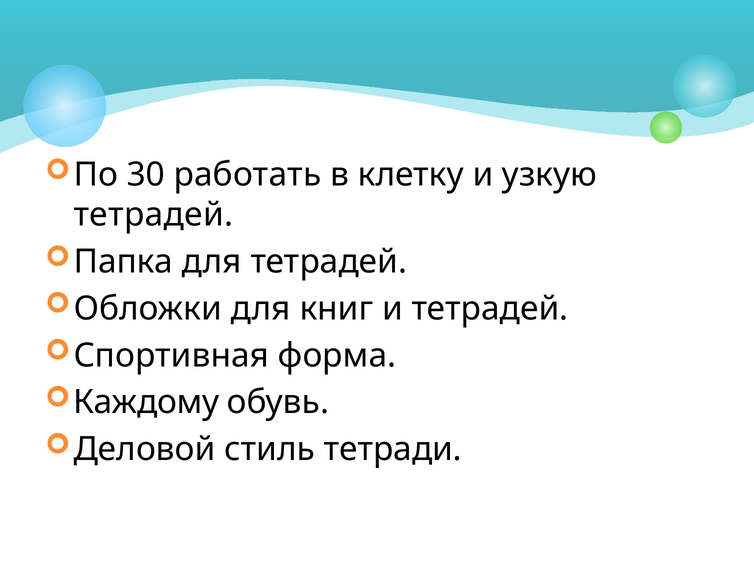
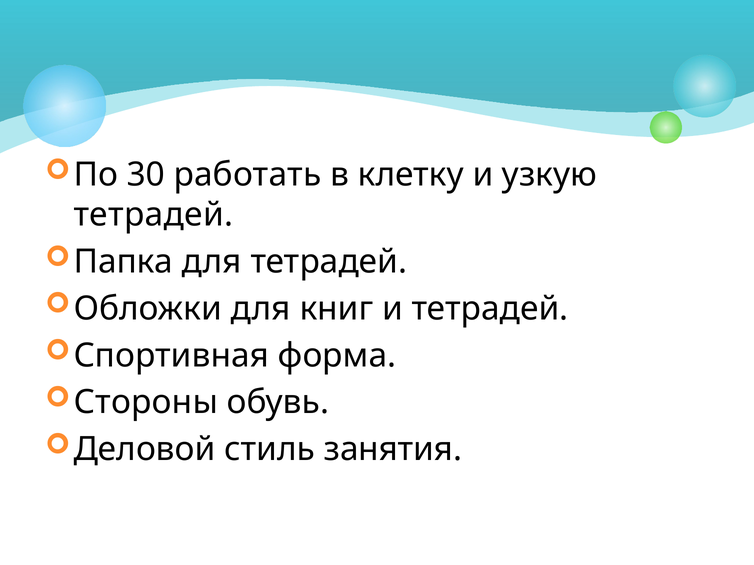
Каждому: Каждому -> Стороны (146, 403)
тетради: тетради -> занятия (393, 450)
